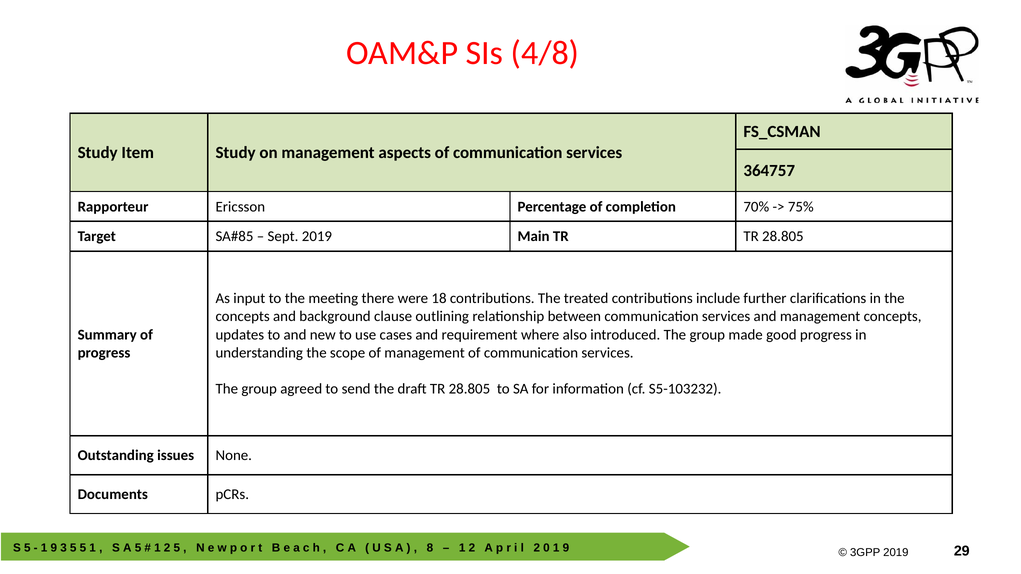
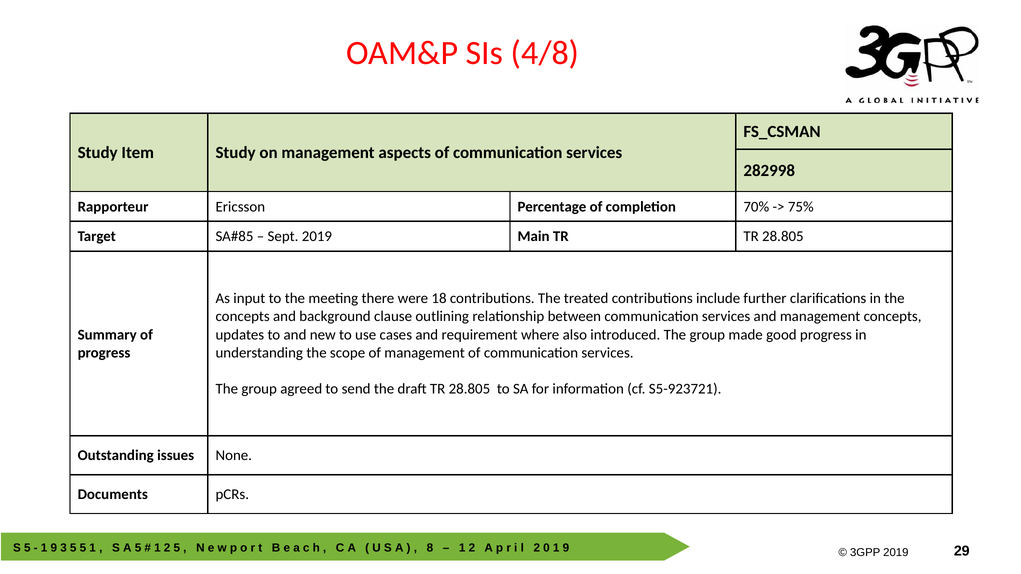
364757: 364757 -> 282998 (769, 171)
S5-103232: S5-103232 -> S5-923721 (685, 389)
